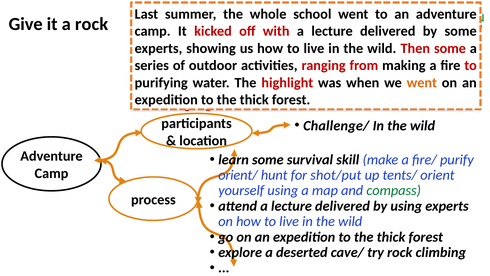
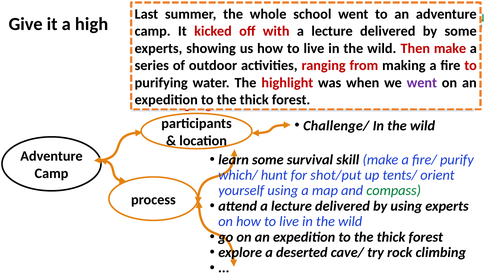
a rock: rock -> high (92, 24)
Then some: some -> make (450, 48)
went colour: orange -> purple (422, 83)
orient/: orient/ -> which/ (238, 175)
